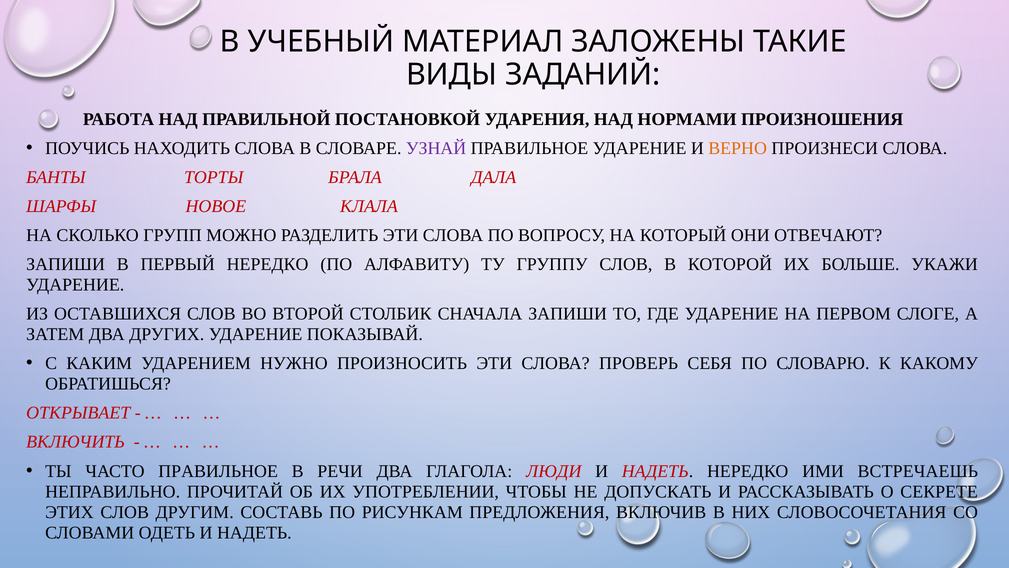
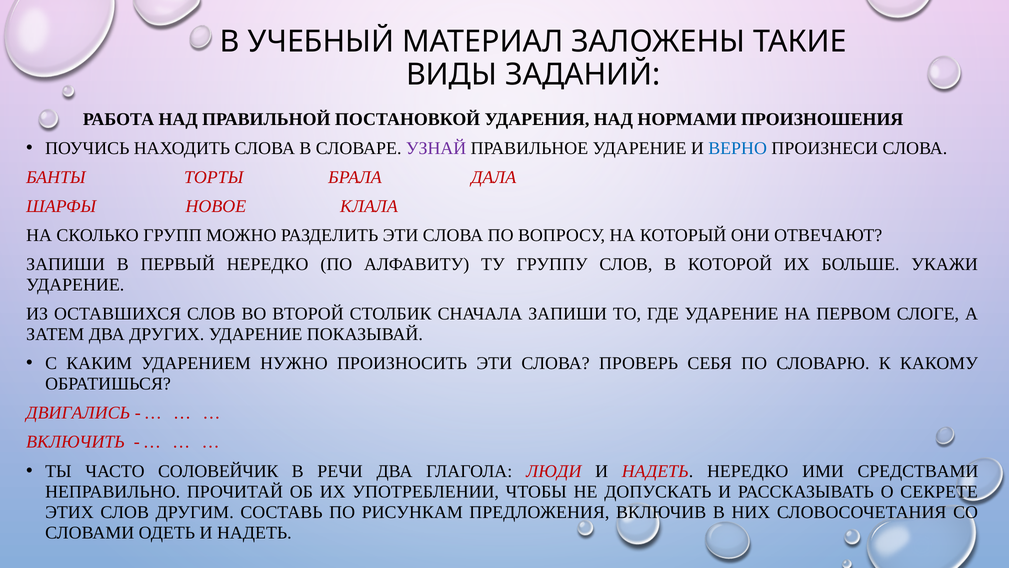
ВЕРНО colour: orange -> blue (738, 148)
ОТКРЫВАЕТ: ОТКРЫВАЕТ -> ДВИГАЛИСЬ (78, 413)
ЧАСТО ПРАВИЛЬНОЕ: ПРАВИЛЬНОЕ -> СОЛОВЕЙЧИК (218, 471)
ВСТРЕЧАЕШЬ: ВСТРЕЧАЕШЬ -> СРЕДСТВАМИ (918, 471)
